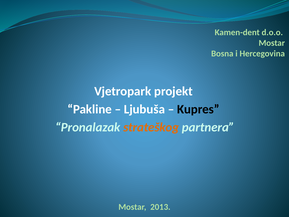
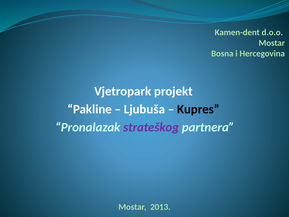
strateškog colour: orange -> purple (151, 127)
